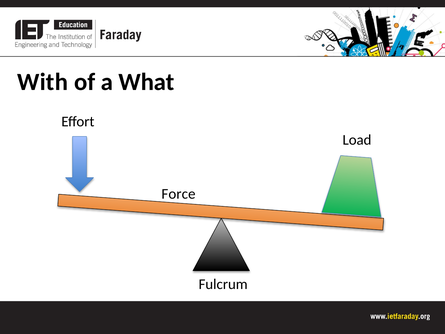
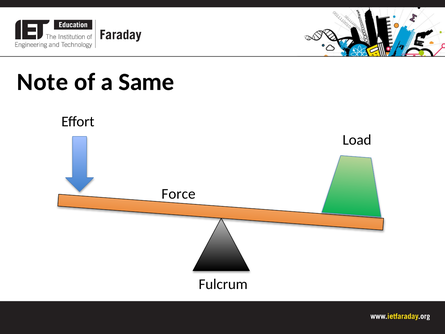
With: With -> Note (43, 82)
What: What -> Same (146, 82)
